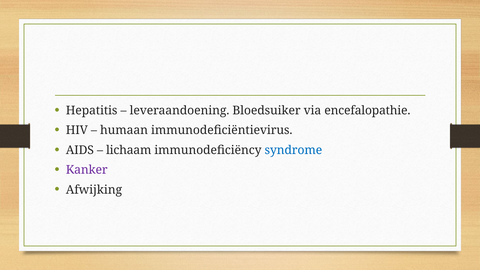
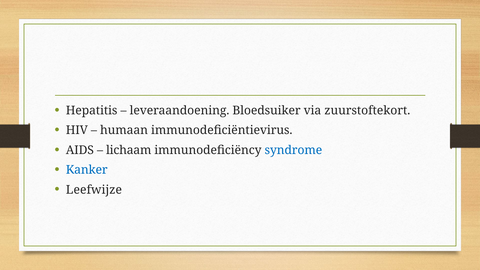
encefalopathie: encefalopathie -> zuurstoftekort (367, 111)
Kanker colour: purple -> blue (87, 170)
Afwijking: Afwijking -> Leefwijze (94, 190)
